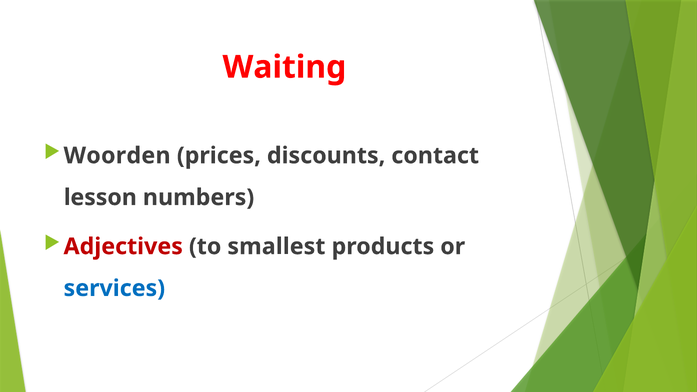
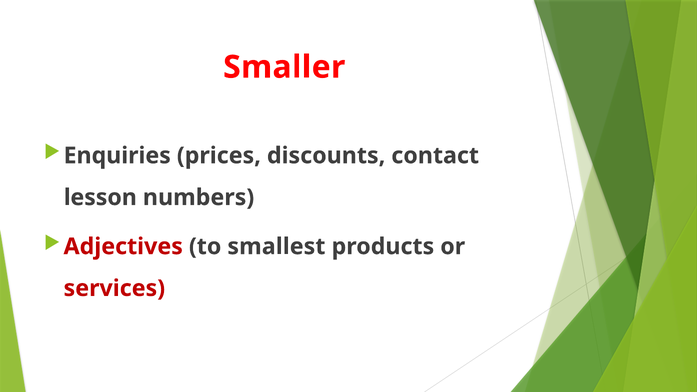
Waiting: Waiting -> Smaller (284, 67)
Woorden: Woorden -> Enquiries (117, 156)
services colour: blue -> red (114, 288)
